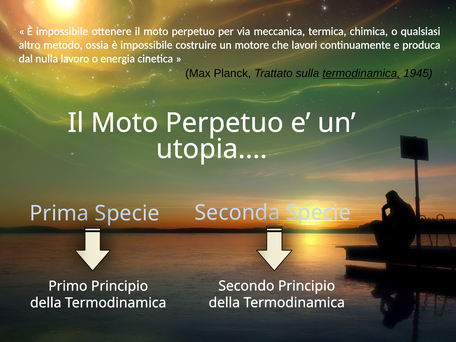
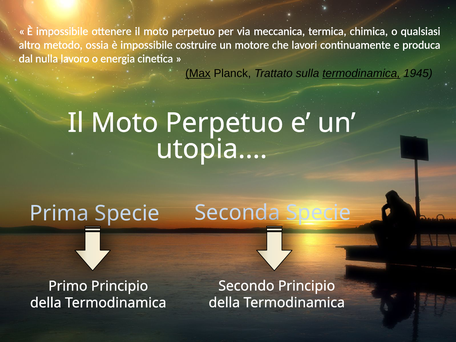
Max underline: none -> present (198, 74)
